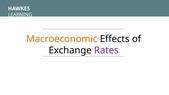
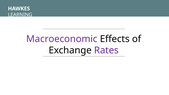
Macroeconomic colour: orange -> purple (62, 39)
